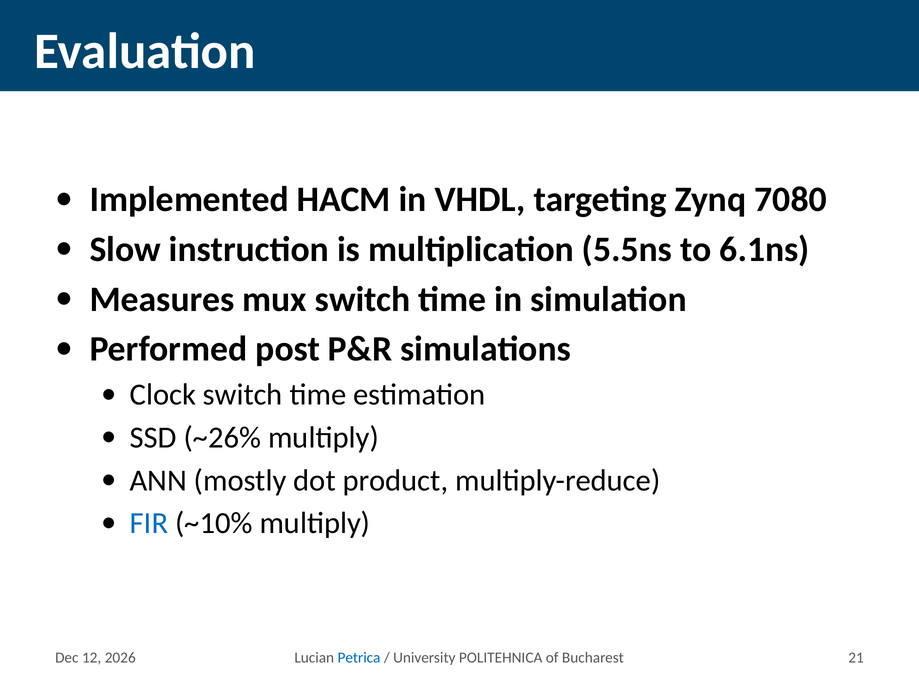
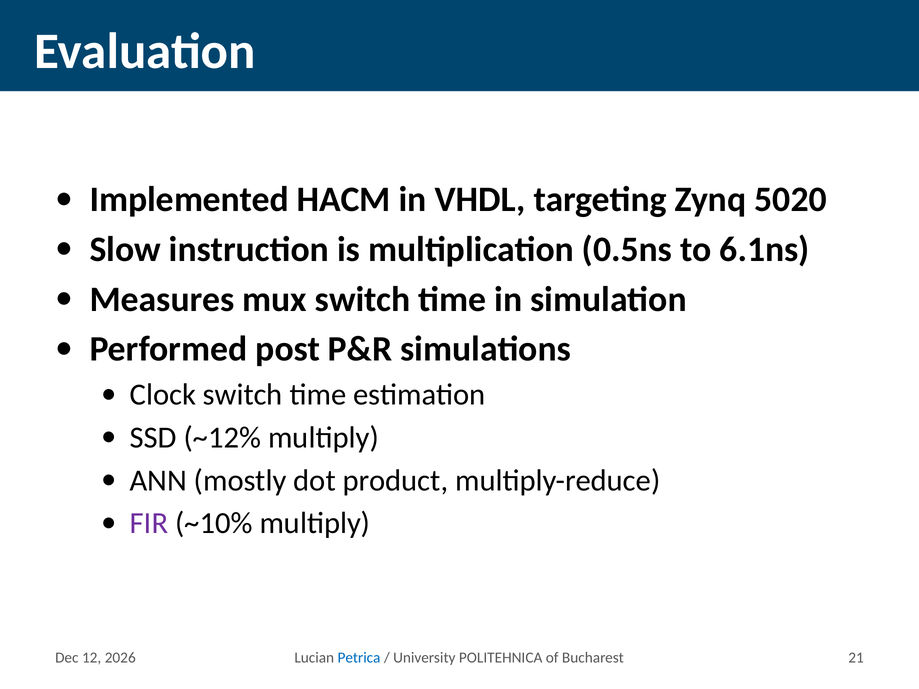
7080: 7080 -> 5020 (791, 199)
5.5ns: 5.5ns -> 0.5ns (627, 249)
~26%: ~26% -> ~12% (222, 438)
FIR colour: blue -> purple (149, 523)
